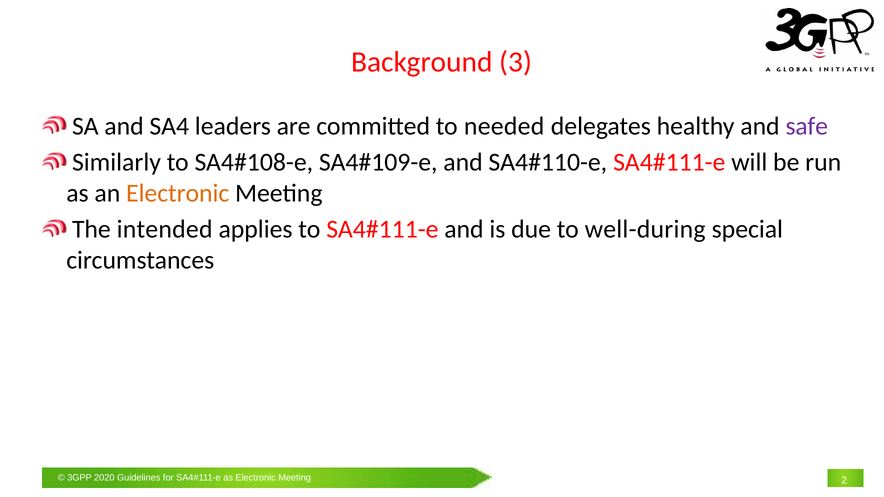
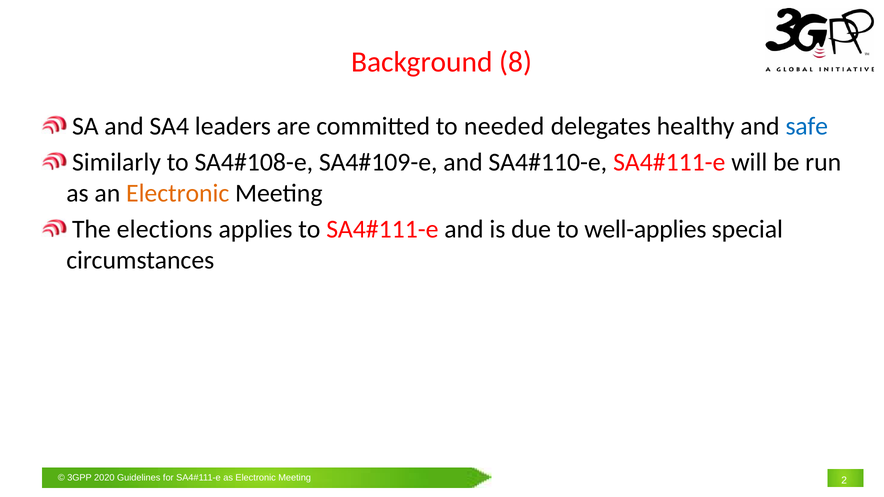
3: 3 -> 8 (516, 62)
safe colour: purple -> blue (807, 126)
intended: intended -> elections (165, 230)
well-during: well-during -> well-applies (645, 230)
